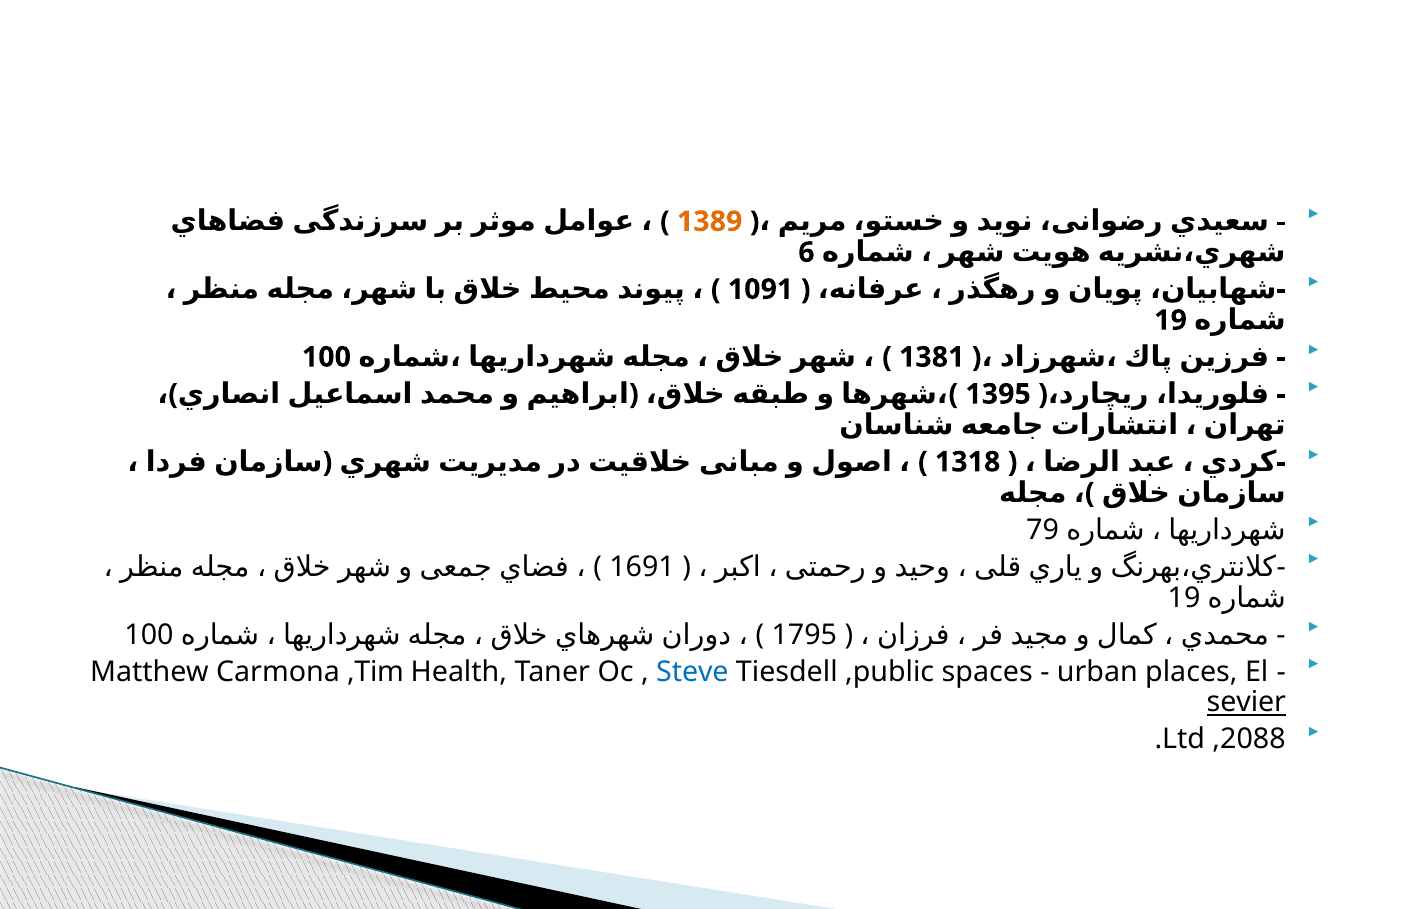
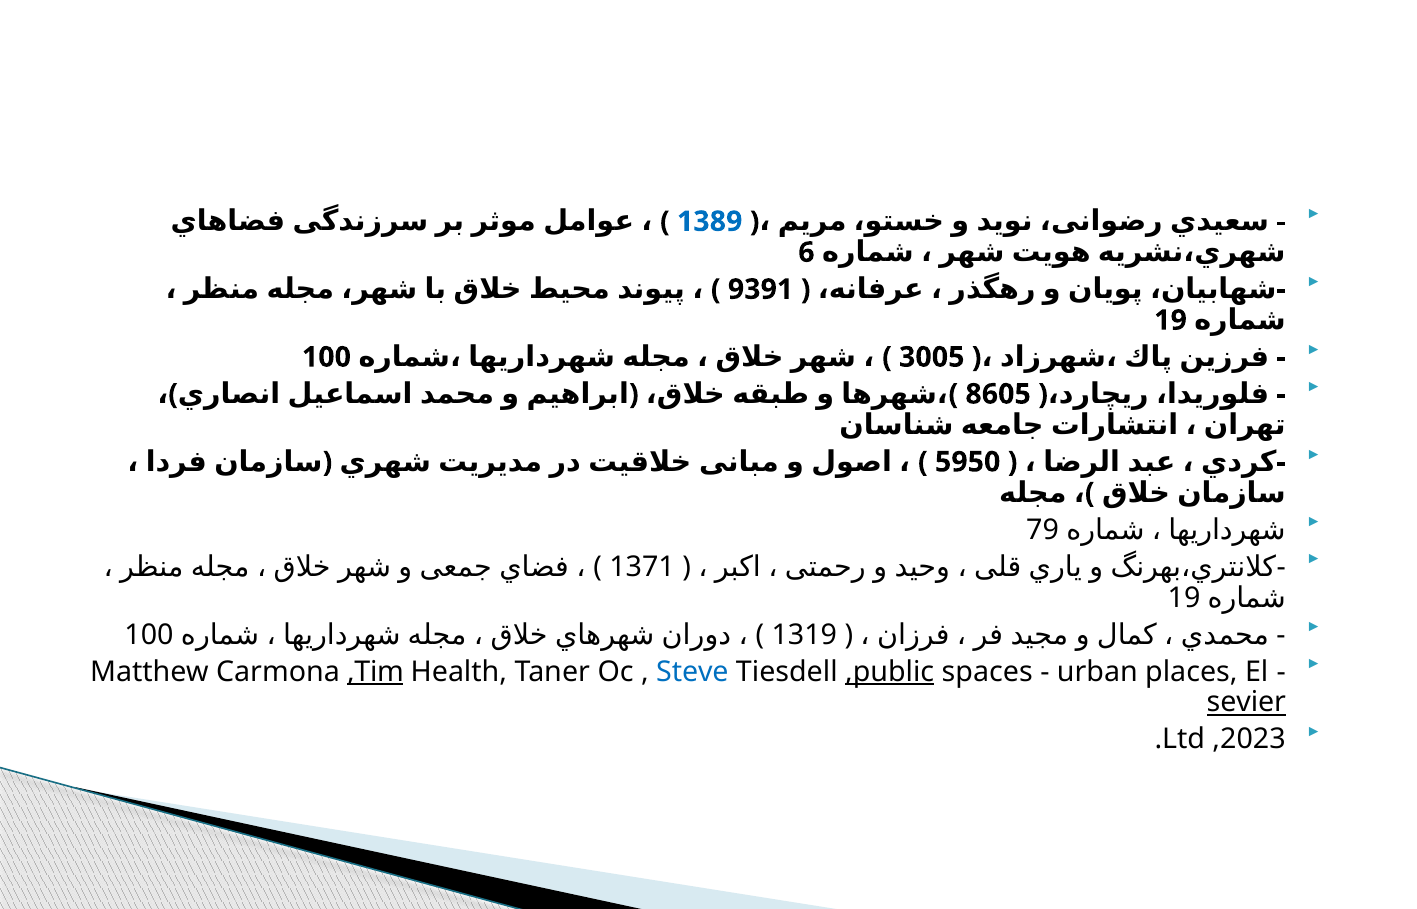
1389 colour: orange -> blue (710, 221)
1091: 1091 -> 9391 (761, 289)
1381: 1381 -> 3005 (932, 357)
1395: 1395 -> 8605 (998, 394)
1318: 1318 -> 5950 (968, 462)
1691: 1691 -> 1371 (642, 566)
1795: 1795 -> 1319 (804, 634)
,Tim underline: none -> present (375, 671)
,public underline: none -> present (890, 671)
,2088: ,2088 -> ,2023 (1249, 739)
